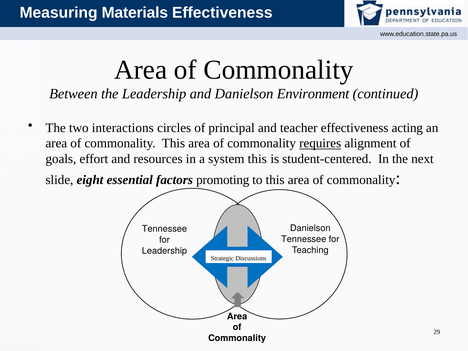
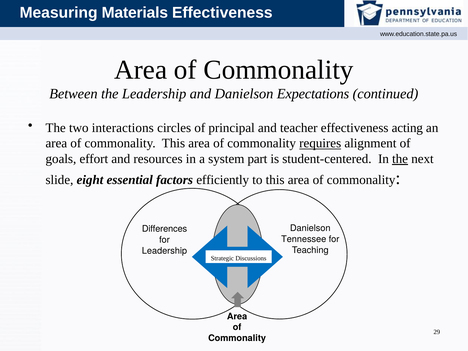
Environment: Environment -> Expectations (313, 94)
system this: this -> part (257, 159)
the underline: none -> present (400, 159)
promoting: promoting -> efficiently (223, 180)
Tennessee: Tennessee -> Differences (165, 229)
